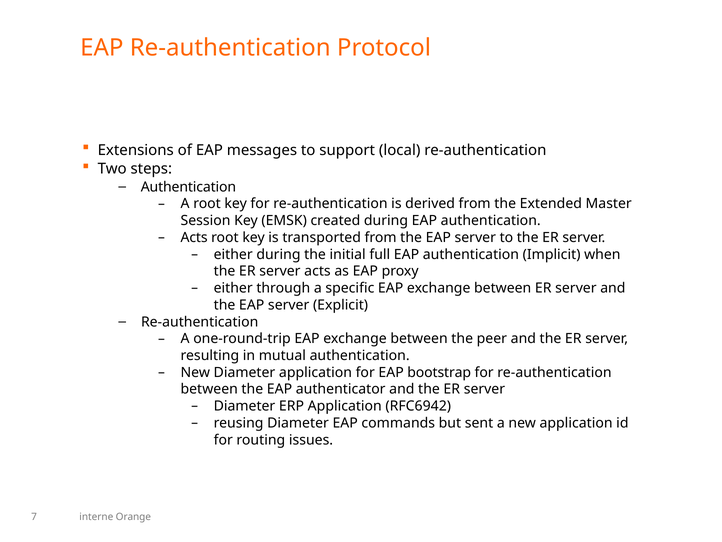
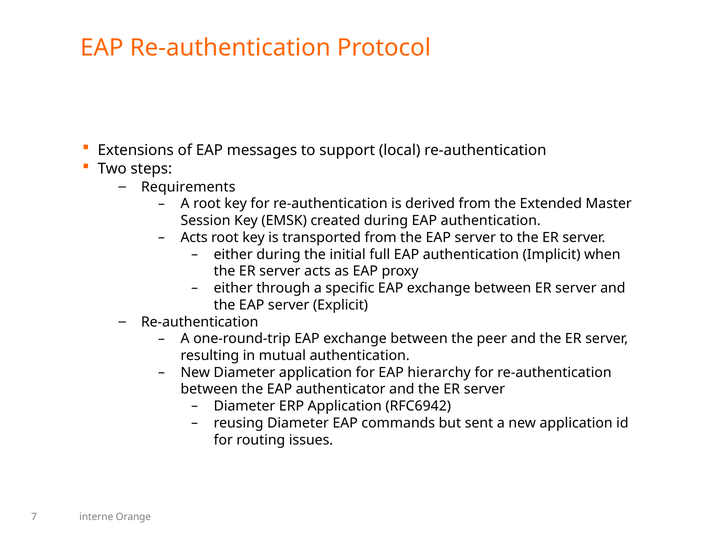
Authentication: Authentication -> Requirements (188, 187)
bootstrap: bootstrap -> hierarchy (439, 372)
